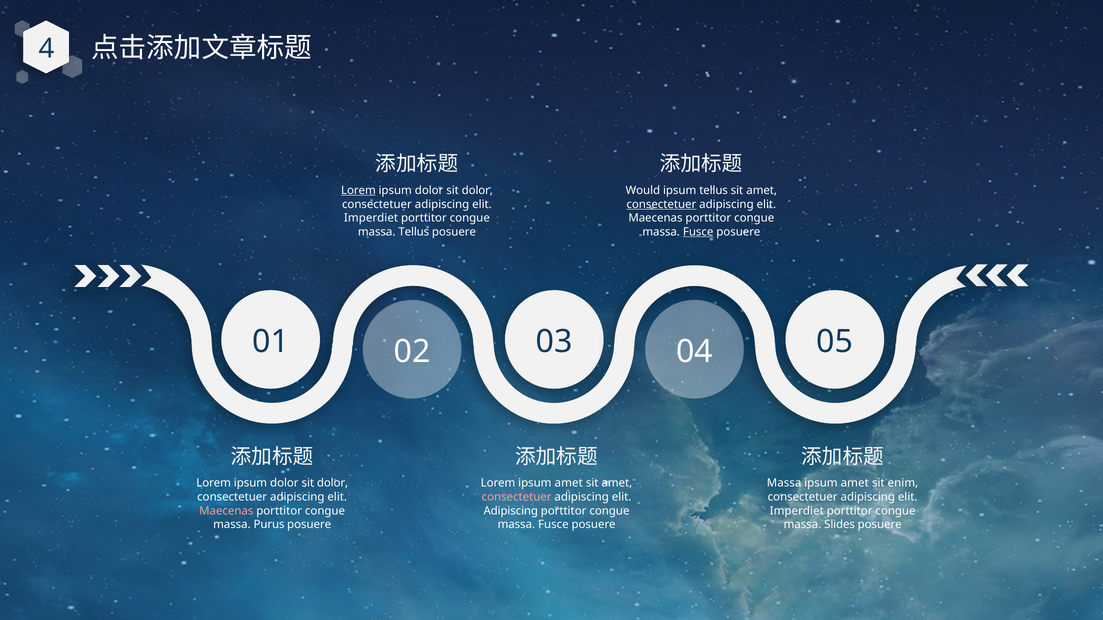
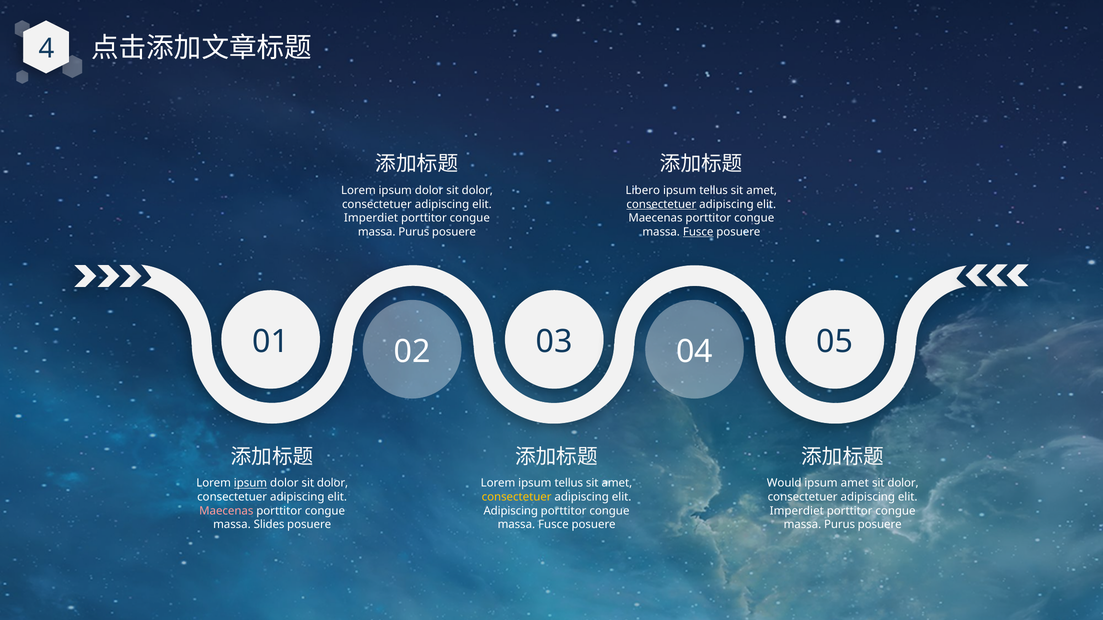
Lorem underline: present -> none (358, 191)
Would: Would -> Libero (643, 191)
Tellus: Tellus -> Purus (414, 232)
ipsum underline: none -> present (250, 484)
Lorem ipsum amet: amet -> tellus (569, 484)
Massa: Massa -> Would (784, 484)
enim: enim -> dolor (903, 484)
consectetuer colour: pink -> yellow (517, 497)
Purus: Purus -> Slides (269, 525)
Slides: Slides -> Purus (840, 525)
